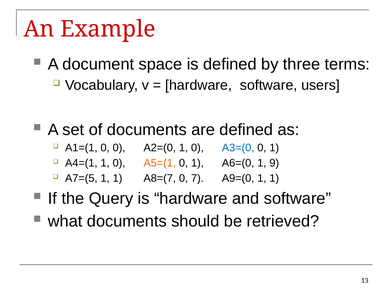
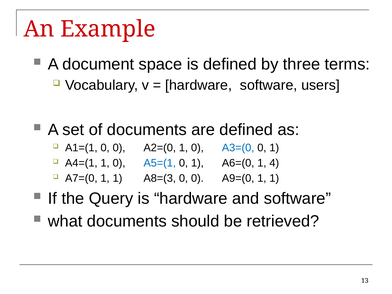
A5=(1 colour: orange -> blue (160, 163)
9: 9 -> 4 (274, 163)
A7=(5: A7=(5 -> A7=(0 (81, 178)
A8=(7: A8=(7 -> A8=(3 (160, 178)
7: 7 -> 0 (197, 178)
